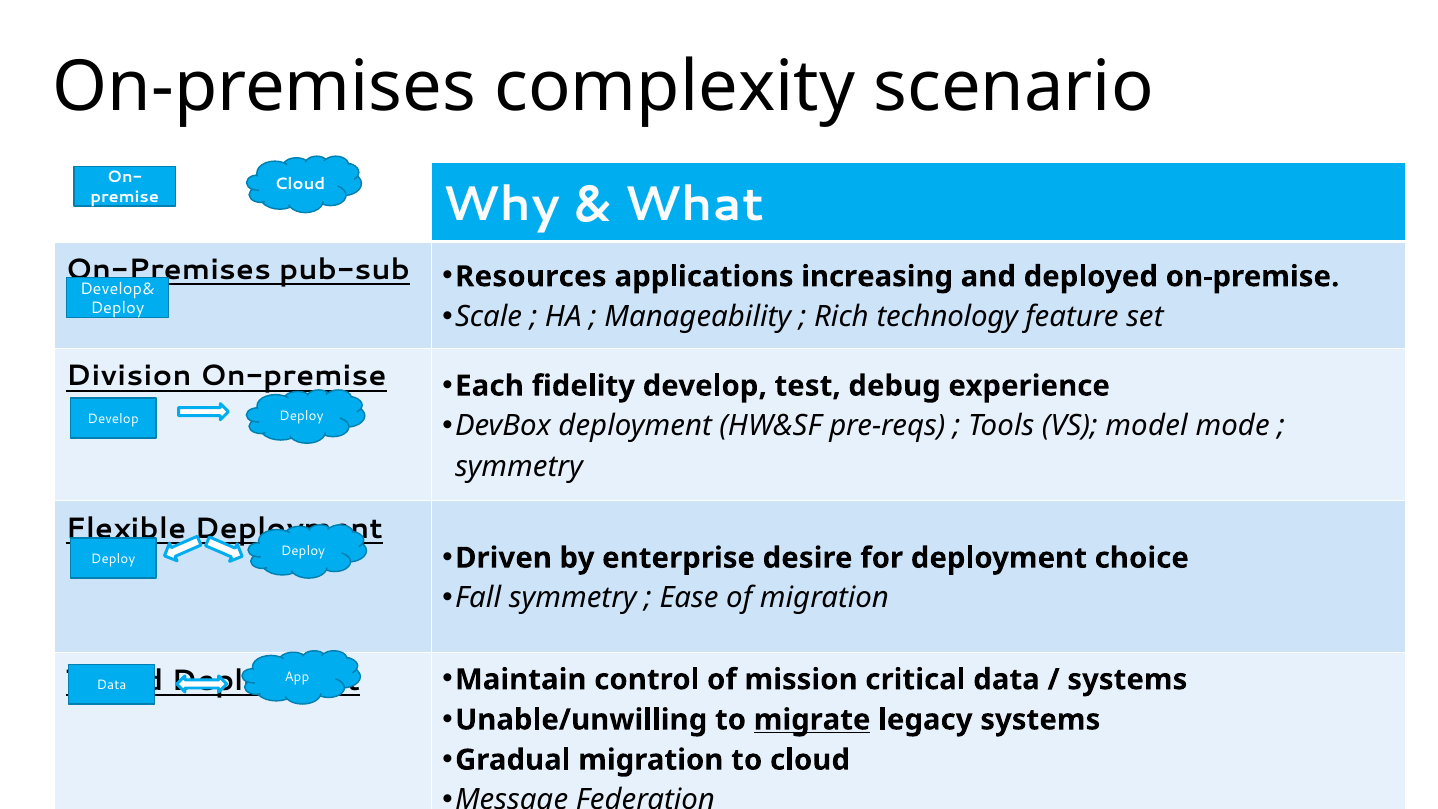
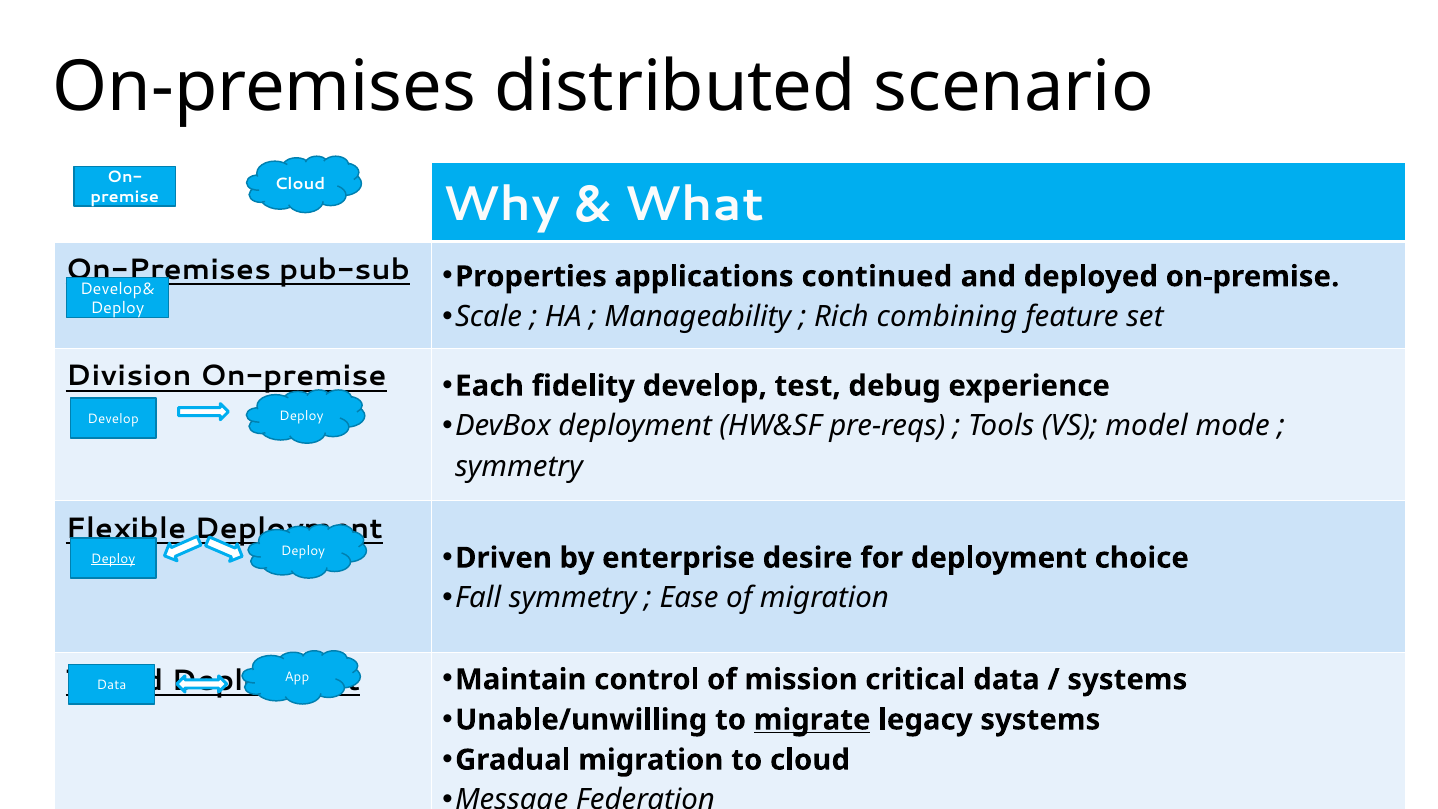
complexity: complexity -> distributed (675, 87)
Resources: Resources -> Properties (531, 277)
increasing: increasing -> continued (877, 277)
technology: technology -> combining (947, 317)
Deploy underline: none -> present (113, 559)
